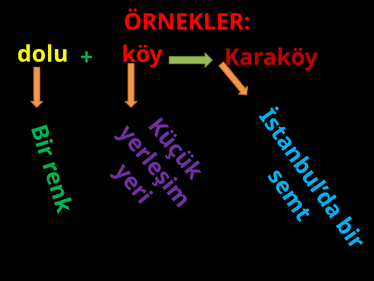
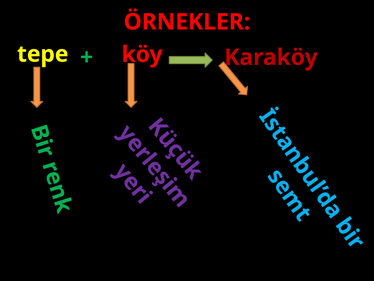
dolu: dolu -> tepe (43, 54)
